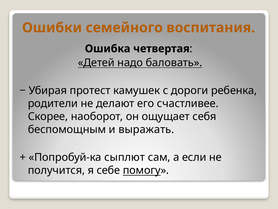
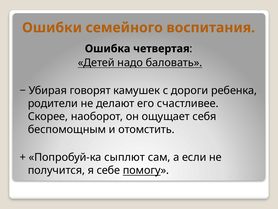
протест: протест -> говорят (90, 90)
выражать: выражать -> отомстить (146, 129)
